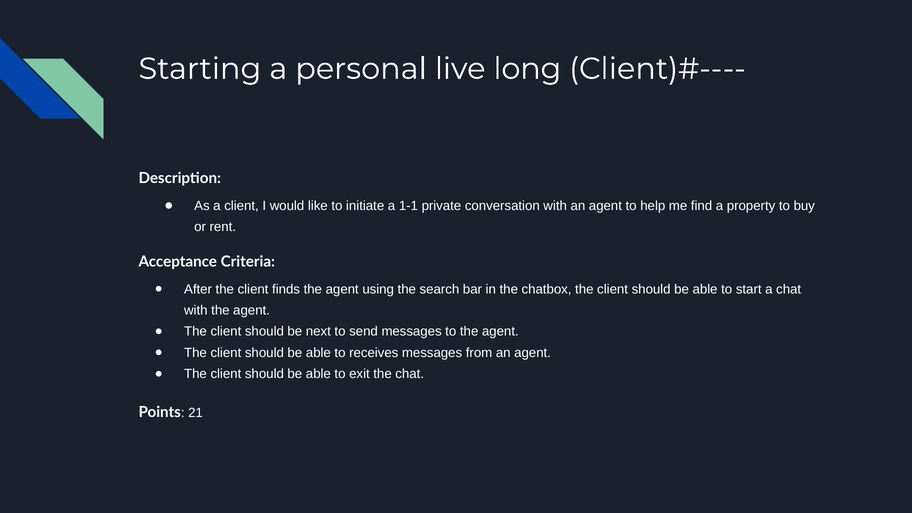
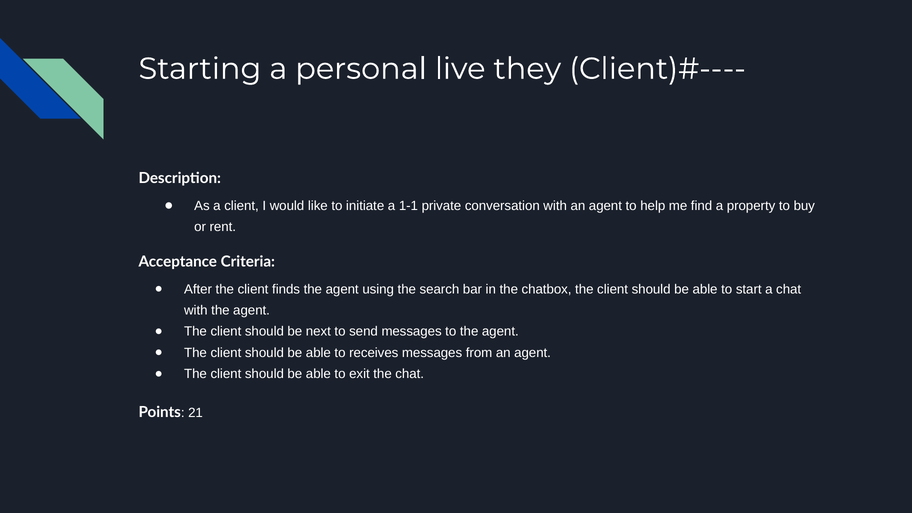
long: long -> they (527, 69)
